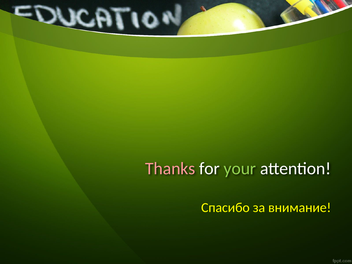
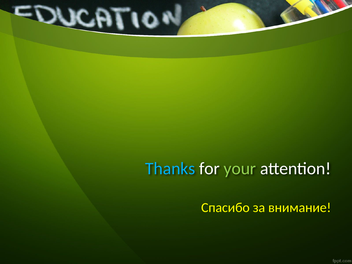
Thanks colour: pink -> light blue (170, 168)
